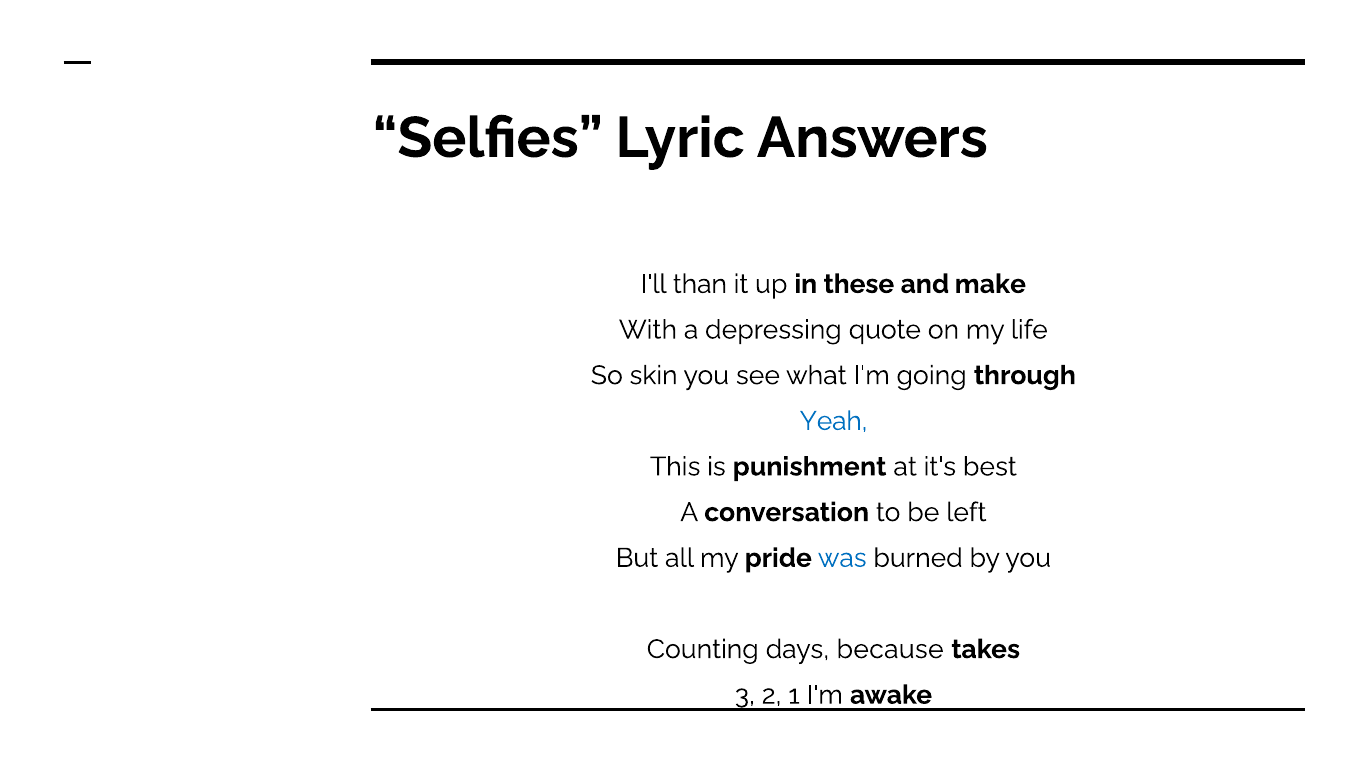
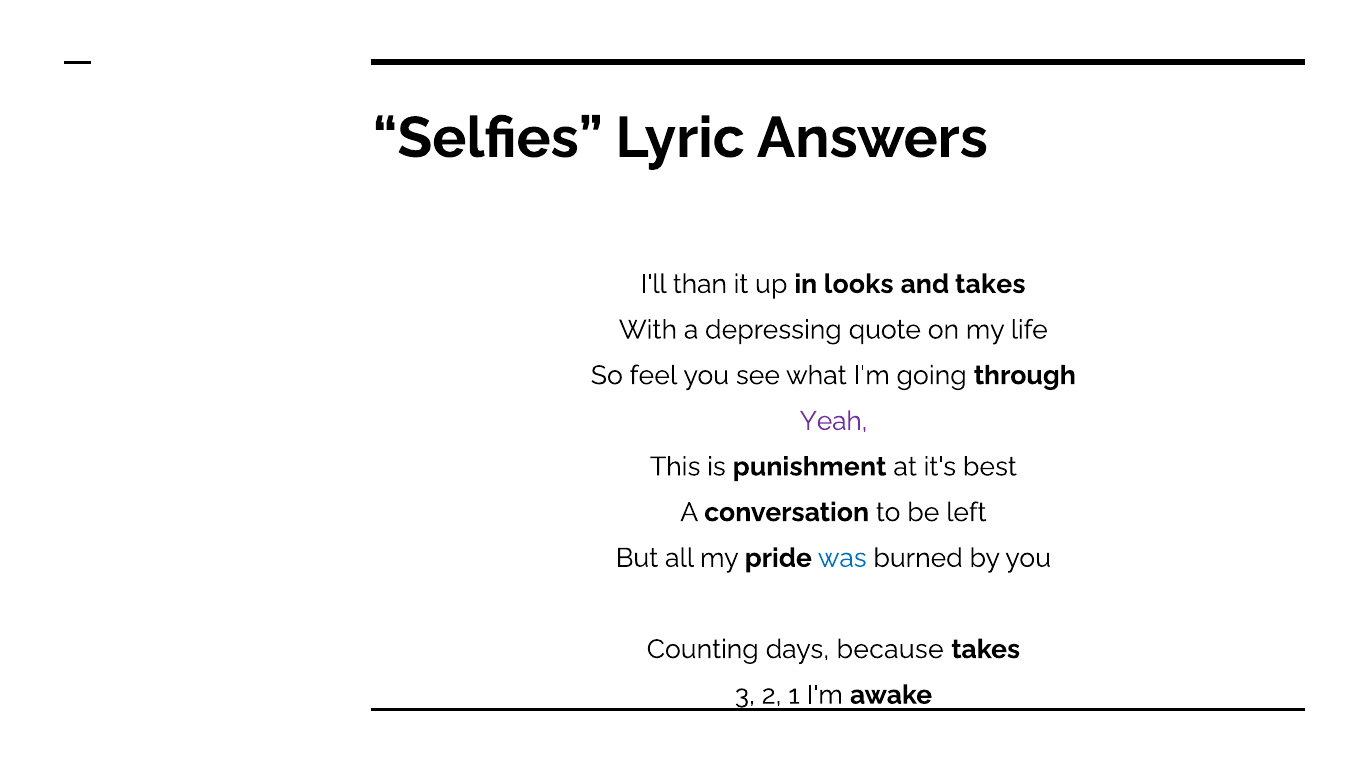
these: these -> looks (859, 284)
and make: make -> takes (990, 284)
skin: skin -> feel (653, 375)
Yeah colour: blue -> purple (834, 421)
